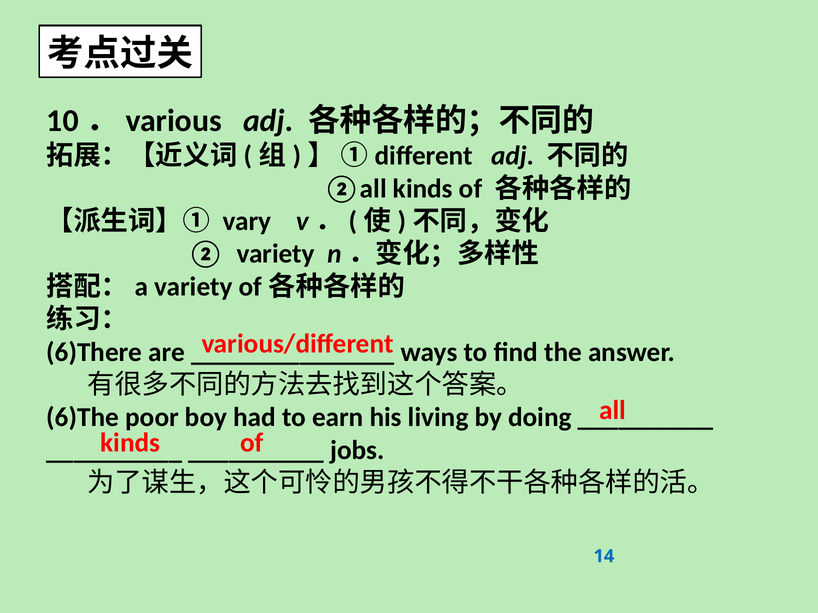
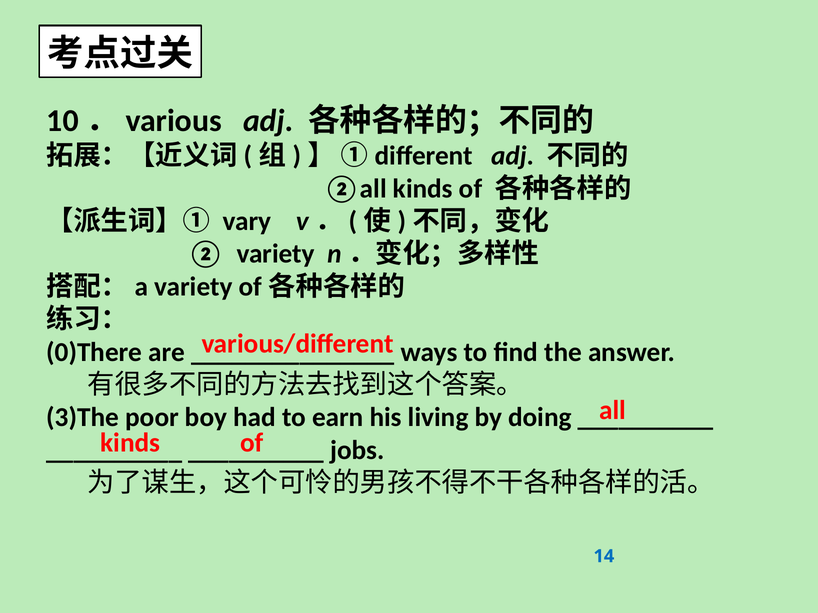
6)There: 6)There -> 0)There (94, 352)
6)The: 6)The -> 3)The (83, 418)
